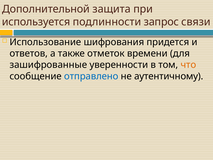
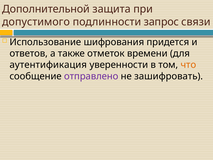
используется: используется -> допустимого (36, 22)
зашифрованные: зашифрованные -> аутентификация (48, 65)
отправлено colour: blue -> purple (91, 76)
аутентичному: аутентичному -> зашифровать (169, 76)
